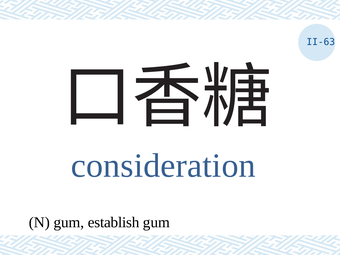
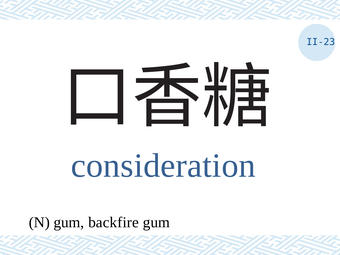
II-63: II-63 -> II-23 (321, 42)
establish: establish -> backfire (114, 222)
